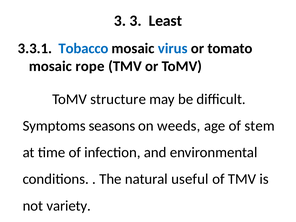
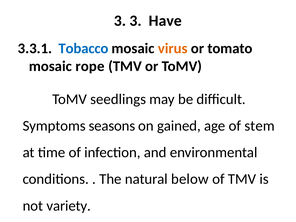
Least: Least -> Have (165, 21)
virus colour: blue -> orange (173, 48)
structure: structure -> seedlings (118, 99)
weeds: weeds -> gained (179, 126)
useful: useful -> below (190, 179)
